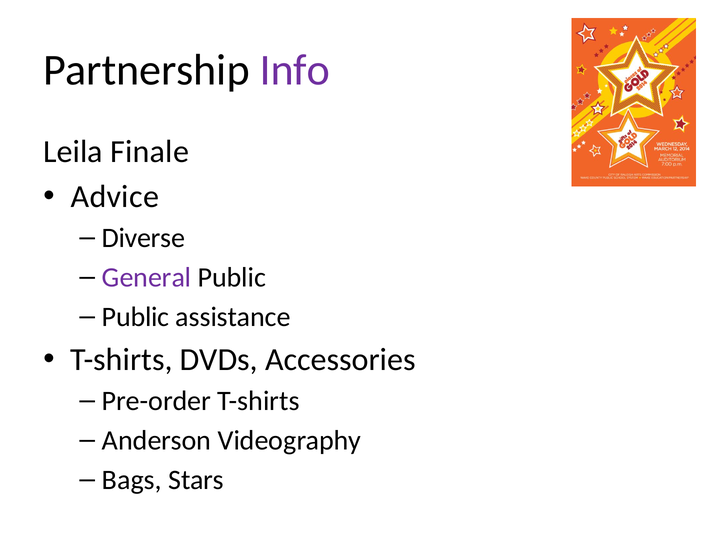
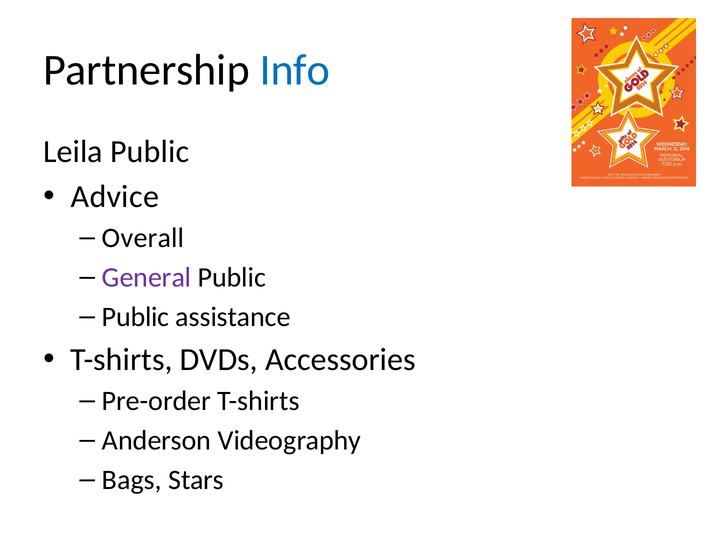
Info colour: purple -> blue (295, 70)
Leila Finale: Finale -> Public (150, 151)
Diverse: Diverse -> Overall (143, 238)
